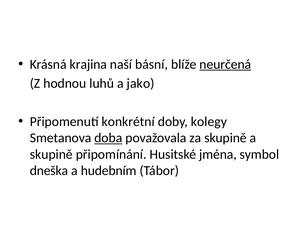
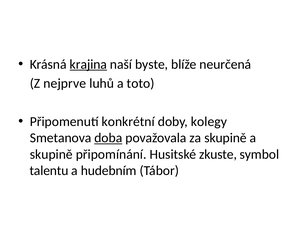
krajina underline: none -> present (88, 64)
básní: básní -> byste (152, 64)
neurčená underline: present -> none (225, 64)
hodnou: hodnou -> nejprve (65, 83)
jako: jako -> toto (141, 83)
jména: jména -> zkuste (218, 154)
dneška: dneška -> talentu (49, 170)
